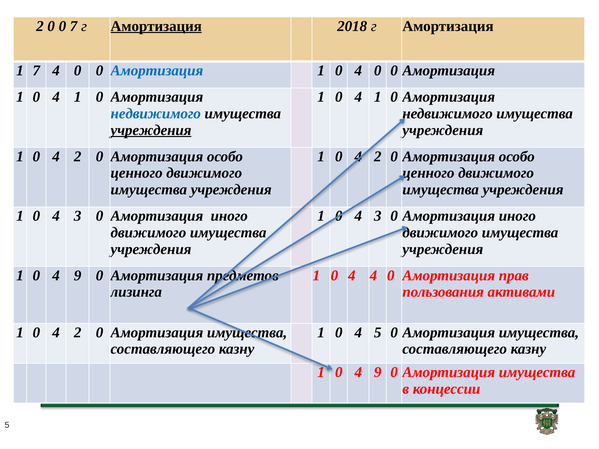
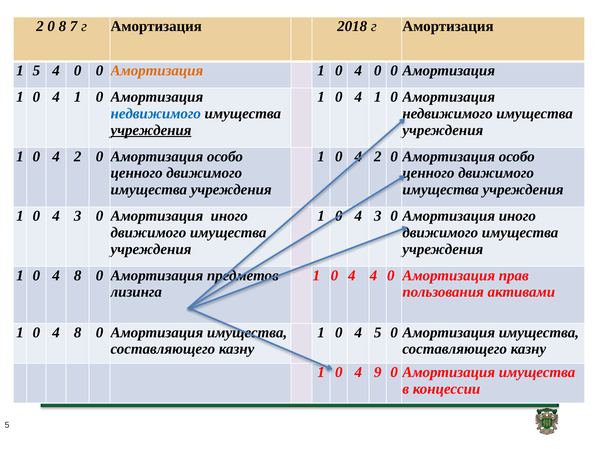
2 0 0: 0 -> 8 (62, 26)
Амортизация underline: present -> none (156, 26)
1 7: 7 -> 5 (36, 70)
Амортизация colour: blue -> orange (157, 70)
9: 9 -> 8 (78, 276)
2: 2 -> 8 (78, 333)
